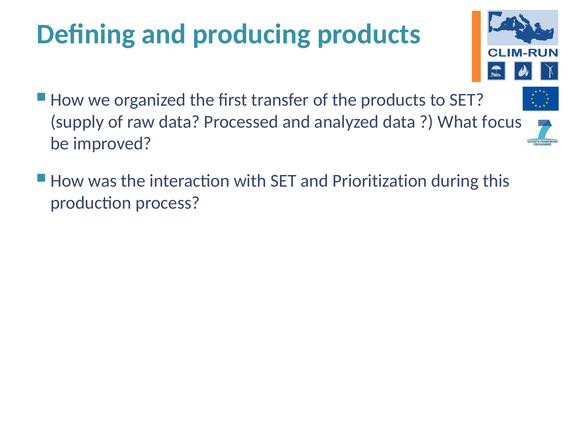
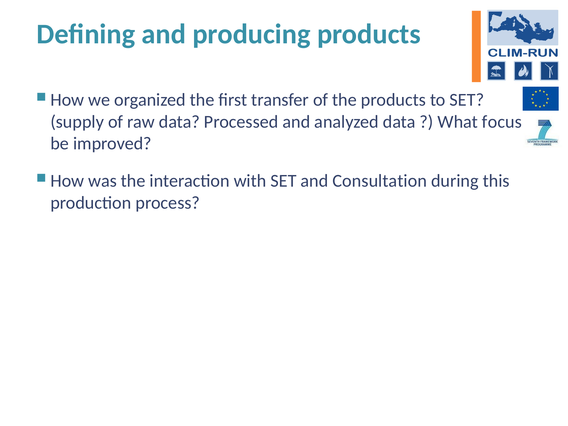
Prioritization: Prioritization -> Consultation (380, 181)
